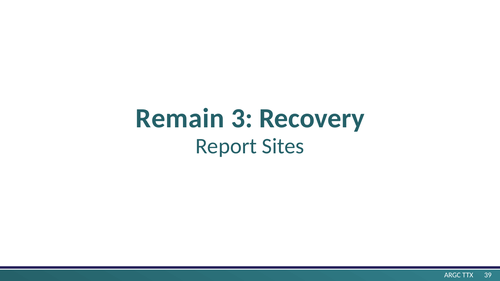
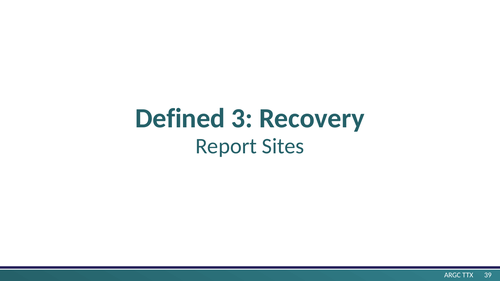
Remain: Remain -> Defined (180, 119)
